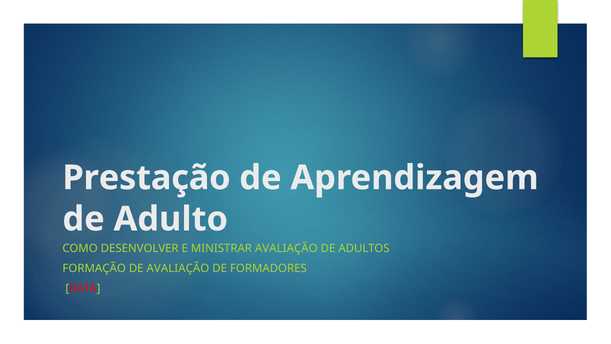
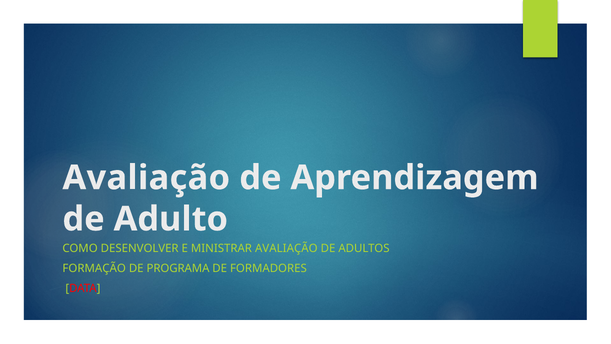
Prestação: Prestação -> Avaliação (146, 178)
DE AVALIAÇÃO: AVALIAÇÃO -> PROGRAMA (178, 268)
